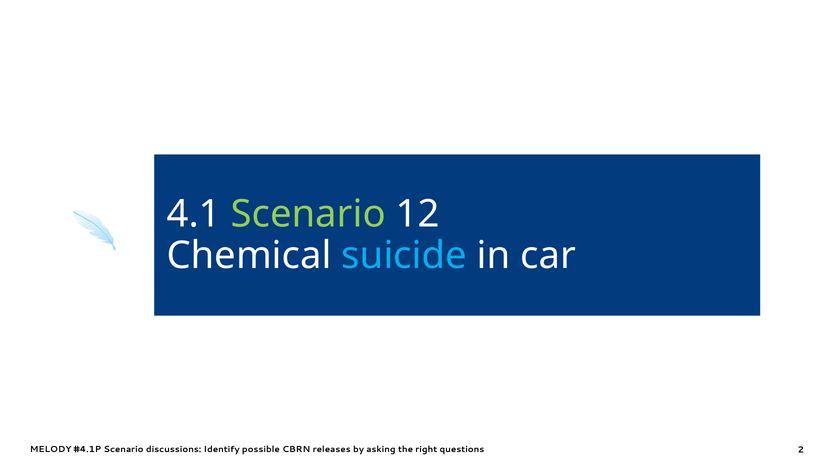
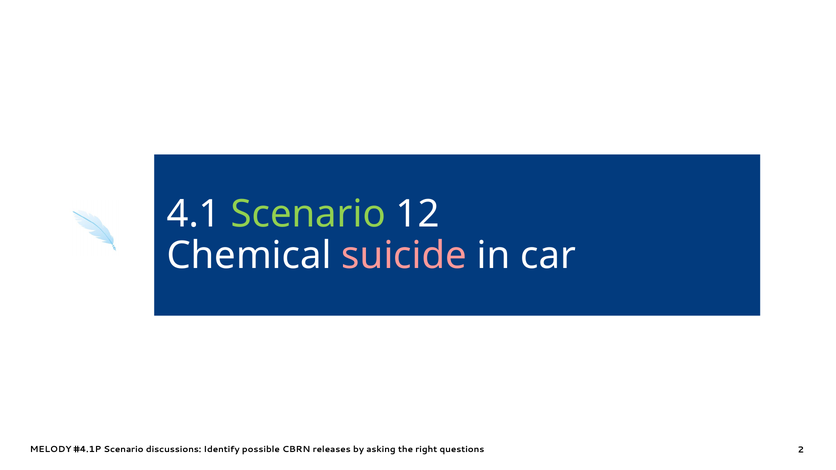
suicide colour: light blue -> pink (404, 256)
